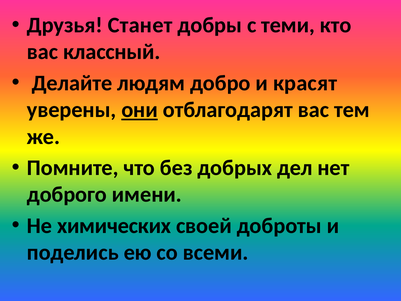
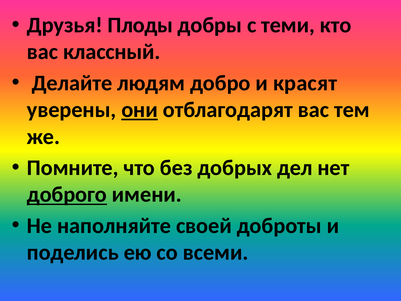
Станет: Станет -> Плоды (140, 25)
доброго underline: none -> present (67, 194)
химических: химических -> наполняйте (114, 226)
